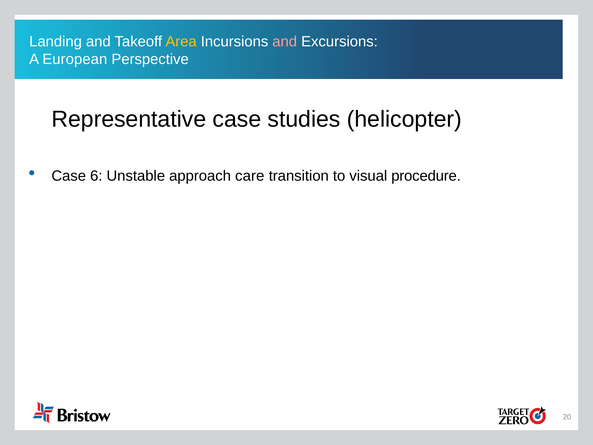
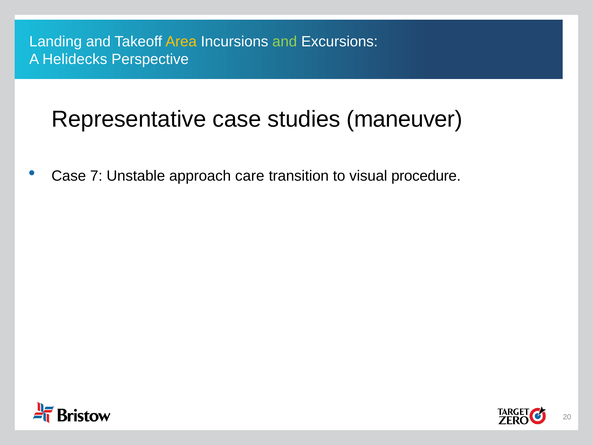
and colour: pink -> light green (285, 42)
European: European -> Helidecks (75, 59)
helicopter: helicopter -> maneuver (404, 119)
6: 6 -> 7 (96, 176)
